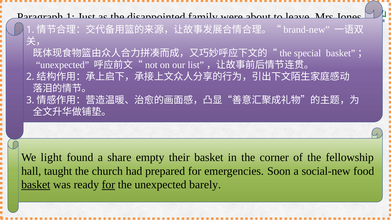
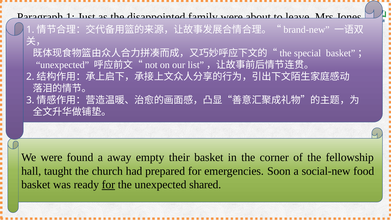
We light: light -> were (51, 157)
share: share -> away (119, 157)
basket underline: present -> none (36, 185)
barely: barely -> shared (205, 185)
